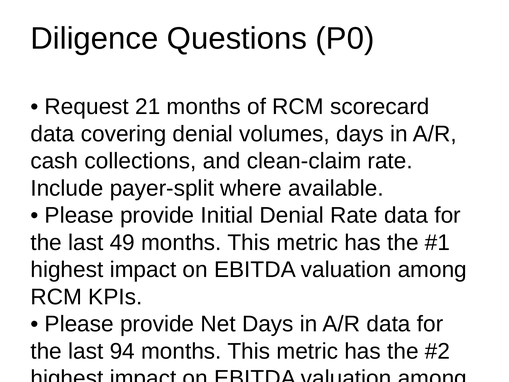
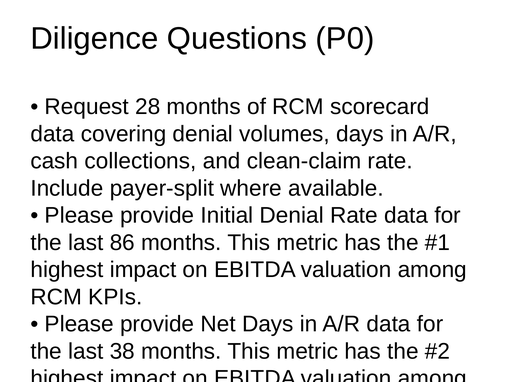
21: 21 -> 28 (148, 107)
49: 49 -> 86 (122, 243)
94: 94 -> 38 (122, 351)
